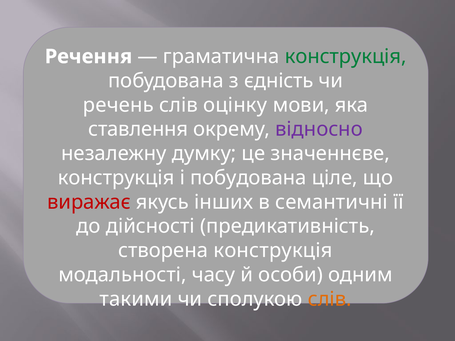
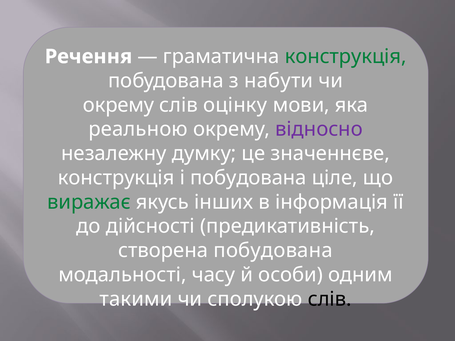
єдність: єдність -> набути (279, 81)
речень: речень -> окрему (119, 105)
ставлення: ставлення -> реальною (138, 129)
виражає colour: red -> green (89, 202)
семантичні: семантичні -> інформація (332, 202)
створена конструкція: конструкція -> побудована (273, 251)
слів colour: orange -> black (330, 299)
